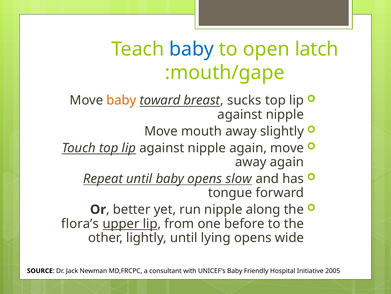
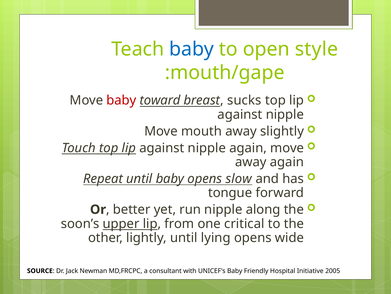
latch: latch -> style (316, 49)
baby colour: orange -> red (121, 100)
flora’s: flora’s -> soon’s (80, 223)
before: before -> critical (244, 223)
